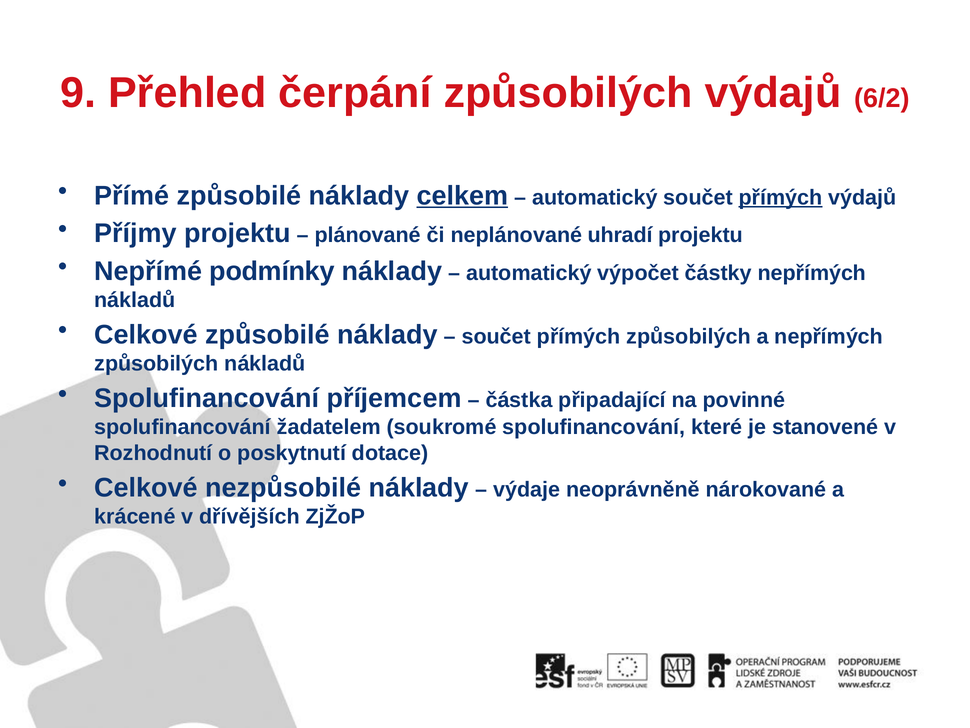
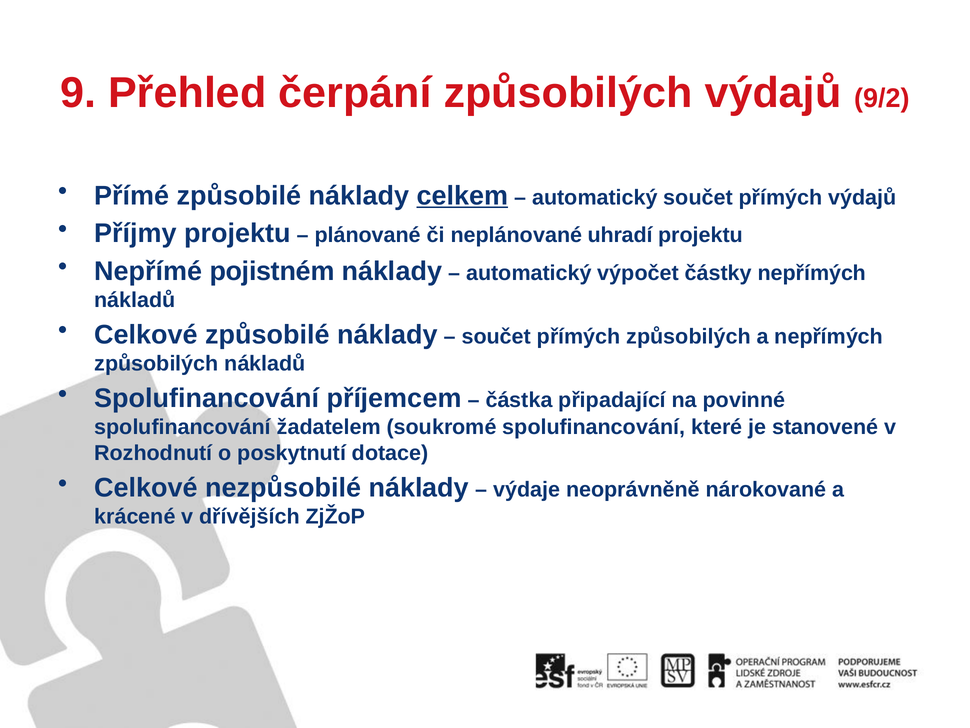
6/2: 6/2 -> 9/2 (882, 98)
přímých underline: present -> none (780, 197)
podmínky: podmínky -> pojistném (272, 271)
